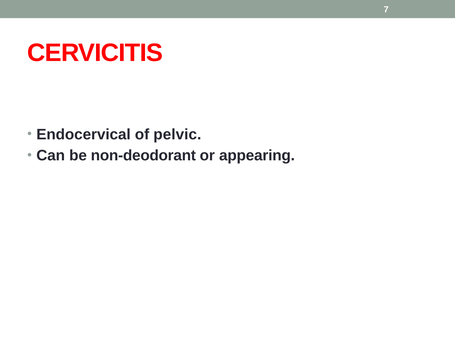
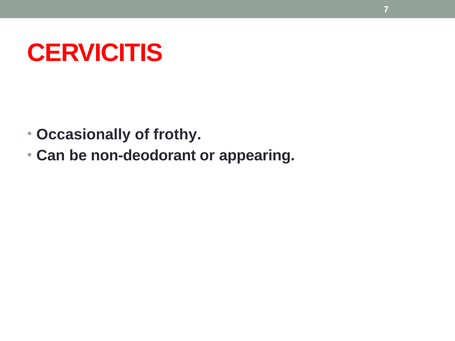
Endocervical: Endocervical -> Occasionally (84, 135)
pelvic: pelvic -> frothy (177, 135)
